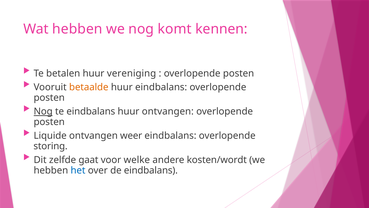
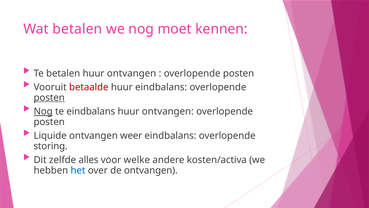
Wat hebben: hebben -> betalen (77, 29)
komt: komt -> moet (175, 29)
betalen huur vereniging: vereniging -> ontvangen (132, 73)
betaalde colour: orange -> red (89, 87)
posten underline: none -> present (49, 97)
gaat: gaat -> alles (88, 160)
kosten/wordt: kosten/wordt -> kosten/activa (217, 160)
de eindbalans: eindbalans -> ontvangen (151, 170)
